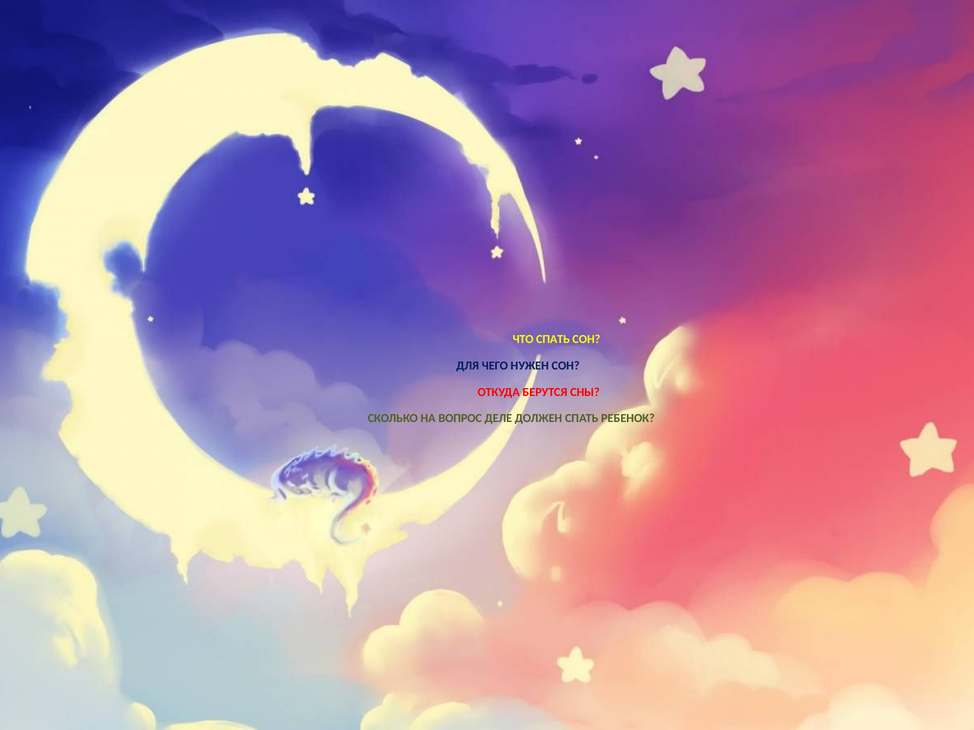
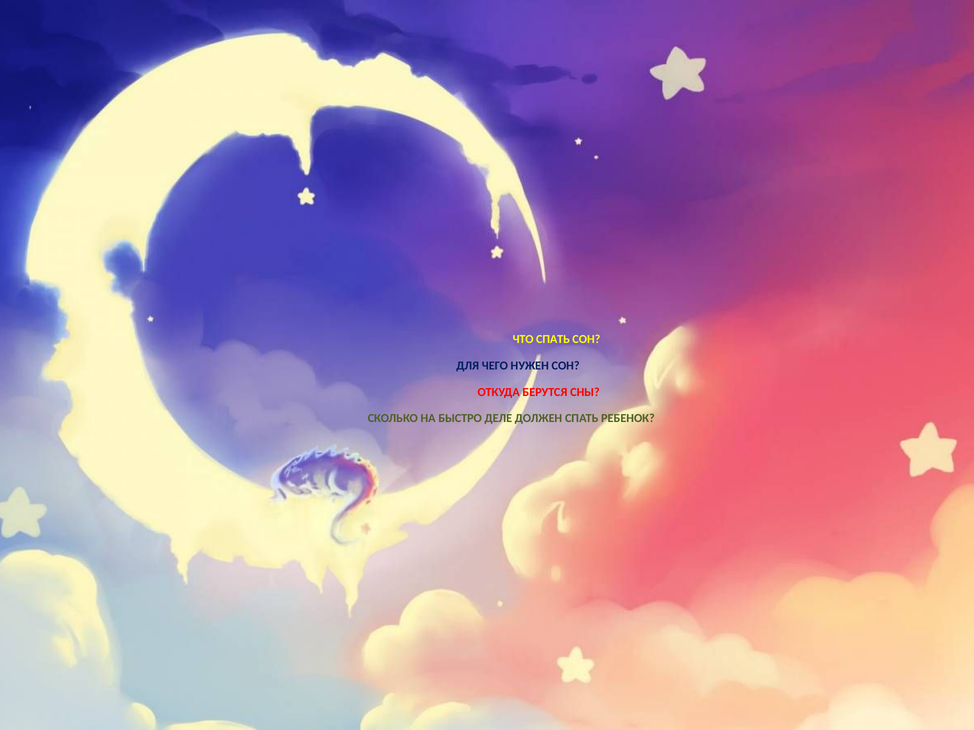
ВОПРОС: ВОПРОС -> БЫСТРО (460, 419)
